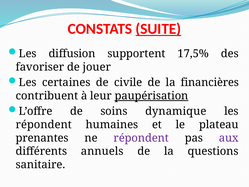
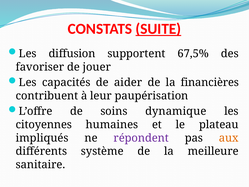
17,5%: 17,5% -> 67,5% (193, 54)
certaines: certaines -> capacités (66, 82)
civile: civile -> aider (128, 82)
paupérisation underline: present -> none (151, 96)
répondent: répondent -> citoyennes (44, 124)
prenantes: prenantes -> impliqués (42, 138)
aux colour: purple -> orange (229, 138)
annuels: annuels -> système (102, 151)
questions: questions -> meilleure (213, 151)
